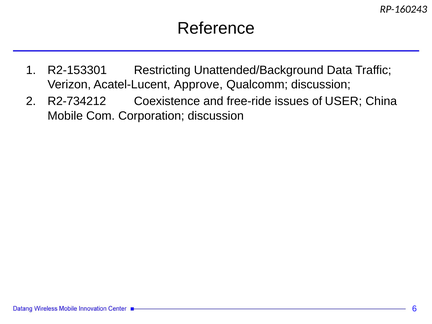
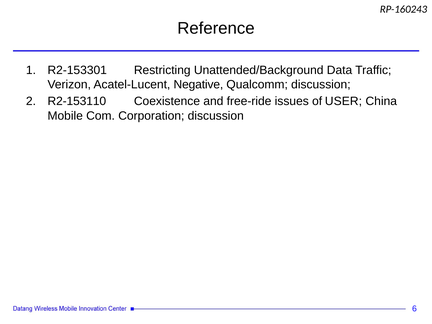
Approve: Approve -> Negative (198, 85)
R2-734212: R2-734212 -> R2-153110 (77, 101)
